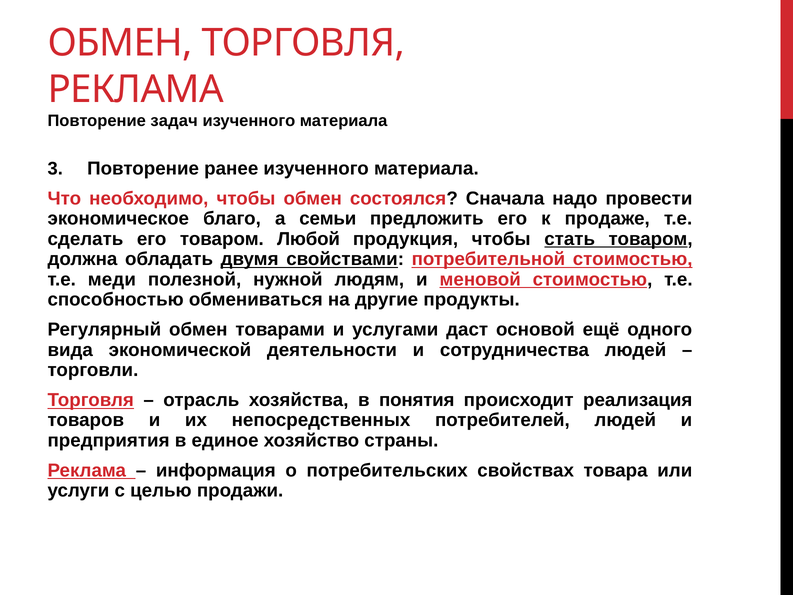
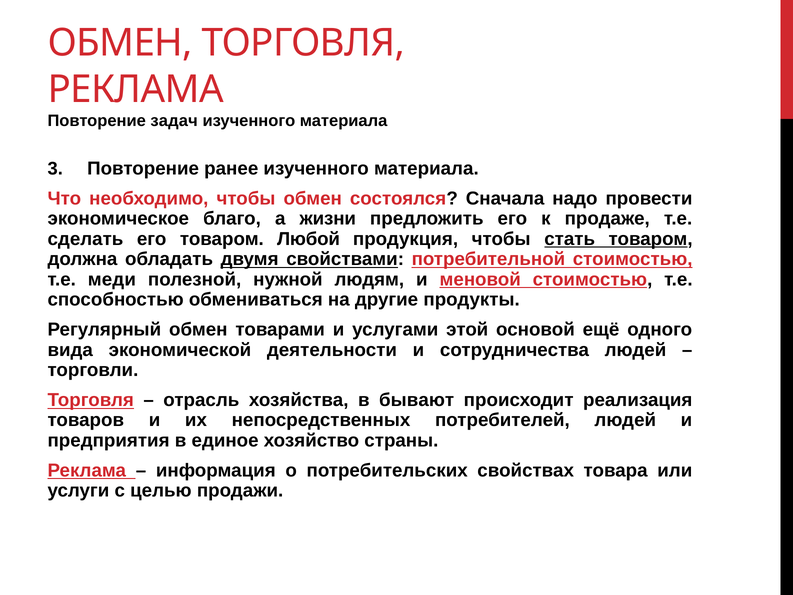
семьи: семьи -> жизни (328, 219)
даст: даст -> этой (467, 329)
понятия: понятия -> бывают (417, 400)
